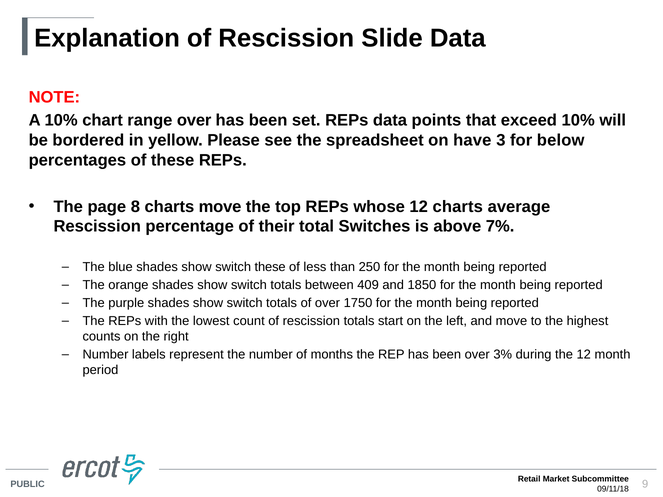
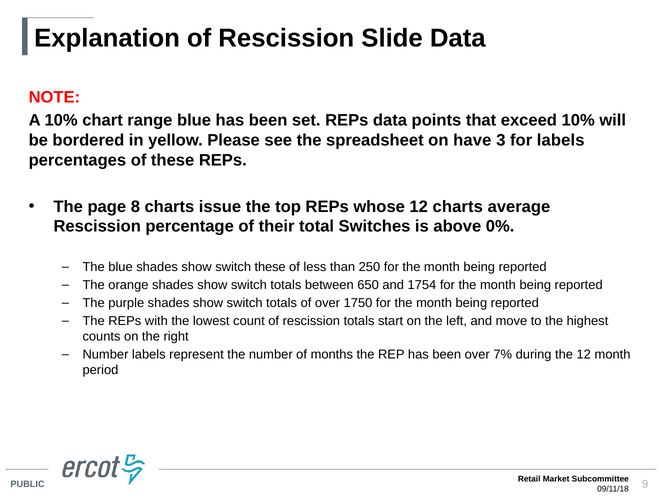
range over: over -> blue (194, 120)
for below: below -> labels (561, 140)
charts move: move -> issue (220, 207)
7%: 7% -> 0% (500, 227)
409: 409 -> 650 (368, 285)
1850: 1850 -> 1754 (422, 285)
3%: 3% -> 7% (503, 355)
